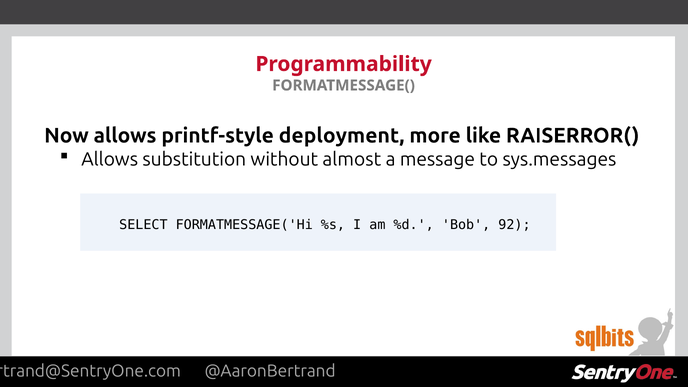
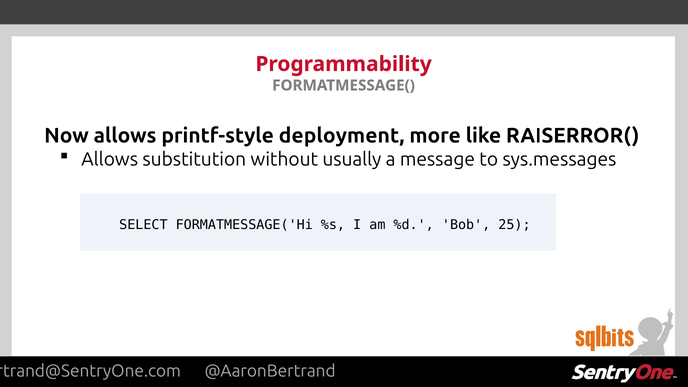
almost: almost -> usually (352, 160)
92: 92 -> 25 (514, 225)
